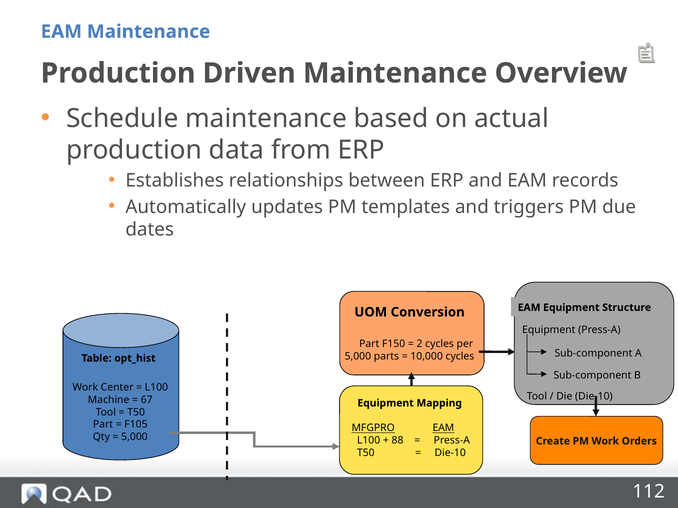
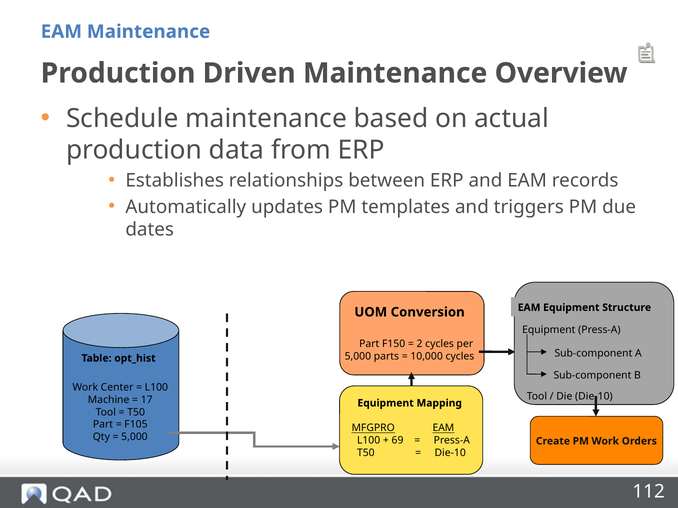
67: 67 -> 17 (147, 400)
88: 88 -> 69 (398, 441)
